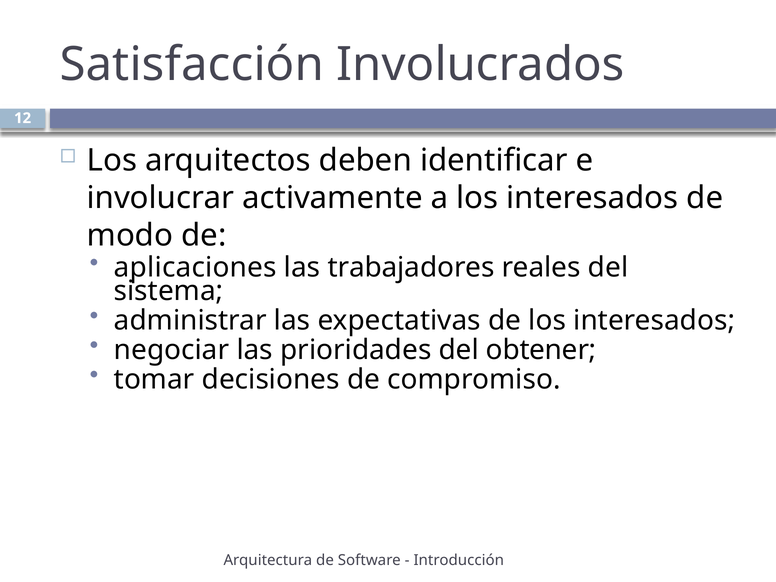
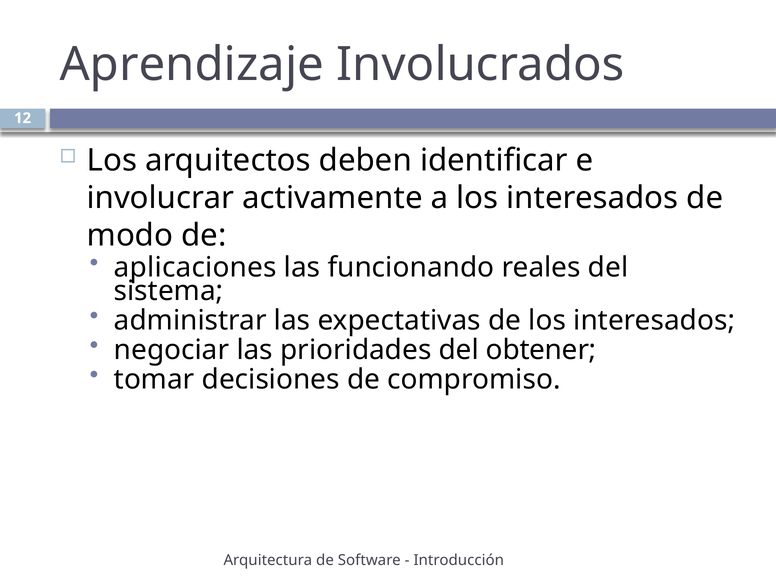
Satisfacción: Satisfacción -> Aprendizaje (192, 65)
trabajadores: trabajadores -> funcionando (411, 268)
